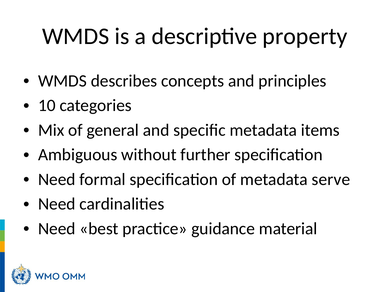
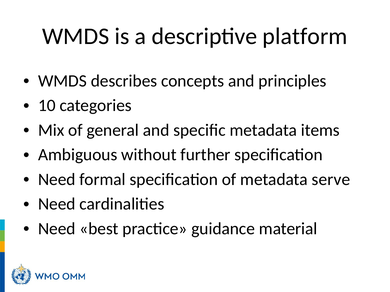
property: property -> platform (305, 36)
